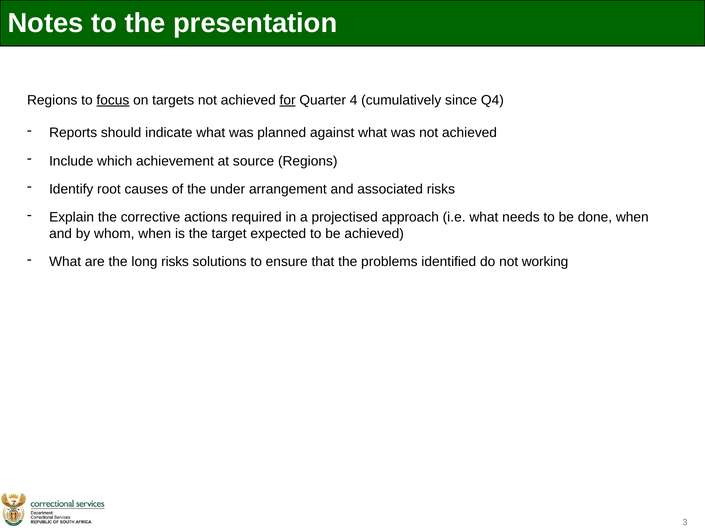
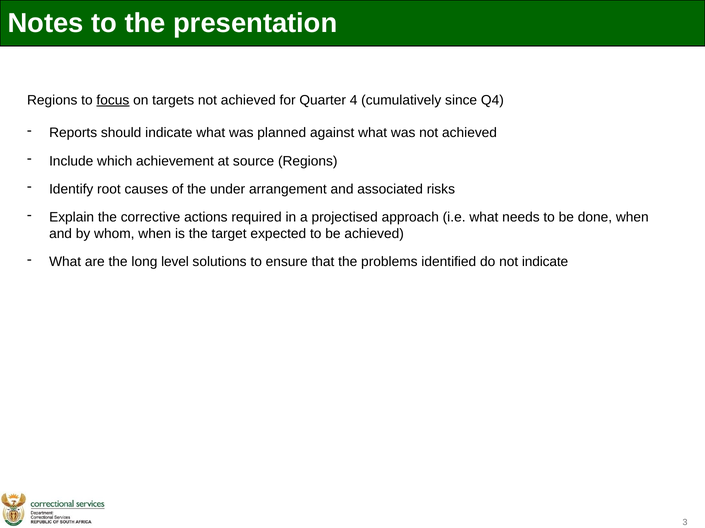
for underline: present -> none (288, 100)
long risks: risks -> level (175, 262)
not working: working -> indicate (545, 262)
